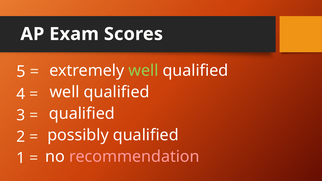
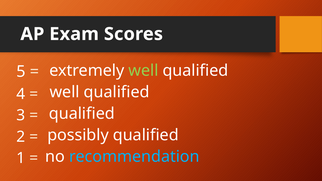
recommendation colour: pink -> light blue (134, 157)
